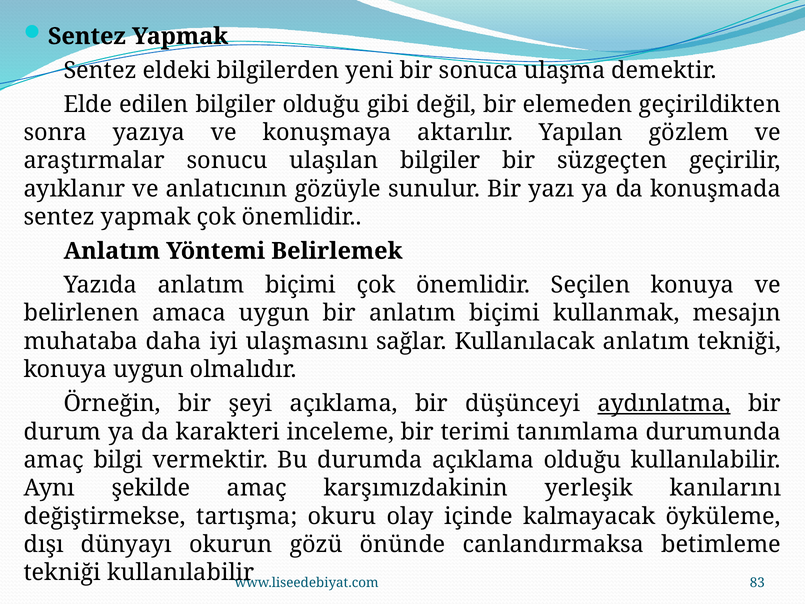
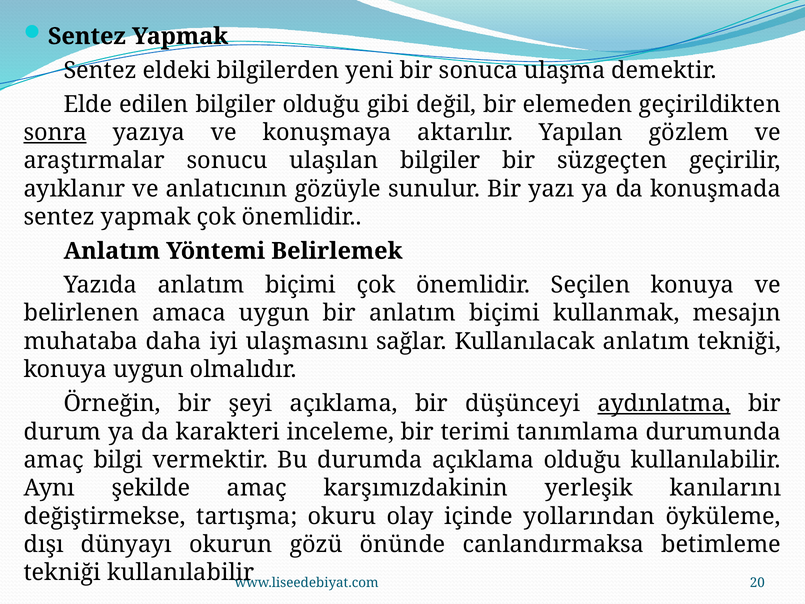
sonra underline: none -> present (55, 132)
kalmayacak: kalmayacak -> yollarından (589, 516)
83: 83 -> 20 (757, 582)
